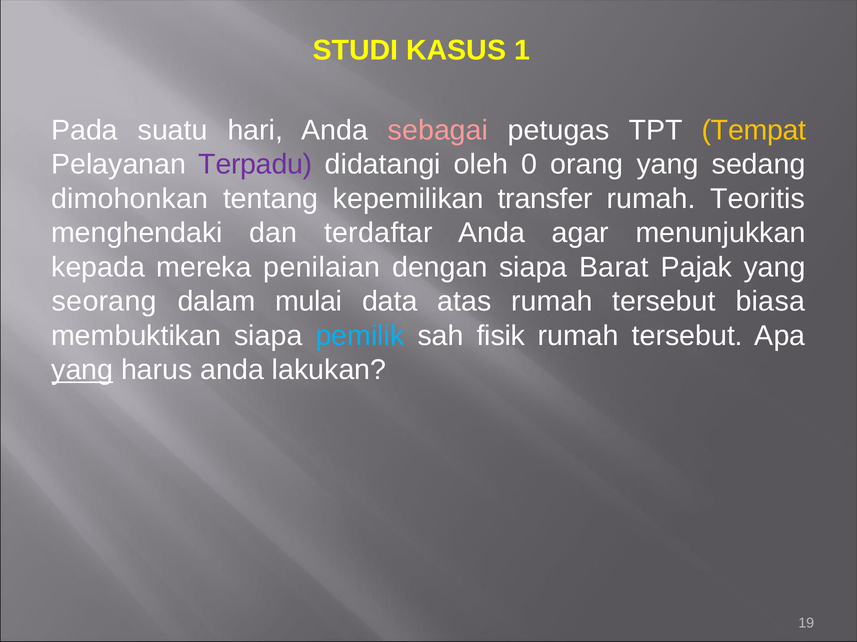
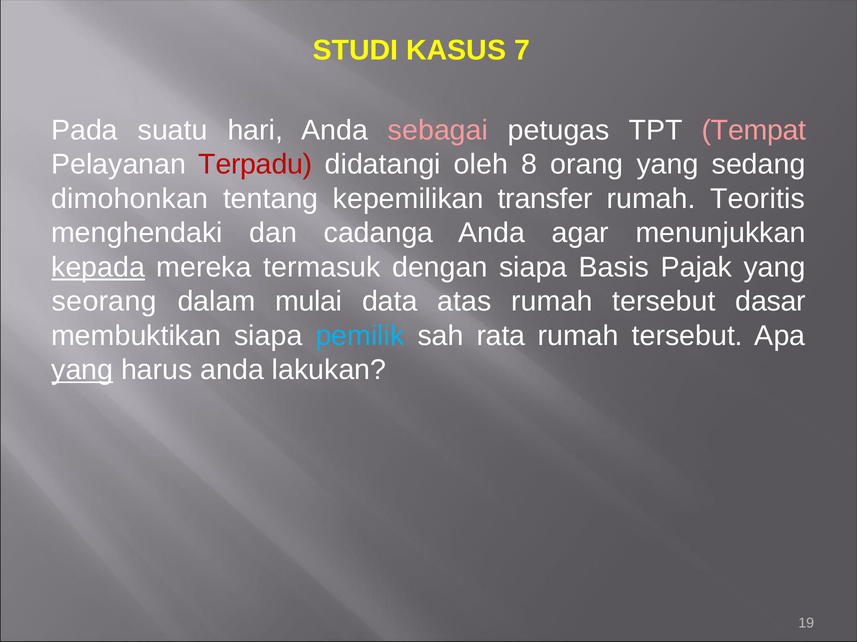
1: 1 -> 7 (522, 51)
Tempat colour: yellow -> pink (754, 130)
Terpadu colour: purple -> red (255, 165)
0: 0 -> 8 (529, 165)
terdaftar: terdaftar -> cadanga (379, 233)
kepada underline: none -> present (98, 268)
penilaian: penilaian -> termasuk (322, 268)
Barat: Barat -> Basis (614, 268)
biasa: biasa -> dasar (771, 302)
fisik: fisik -> rata (501, 336)
